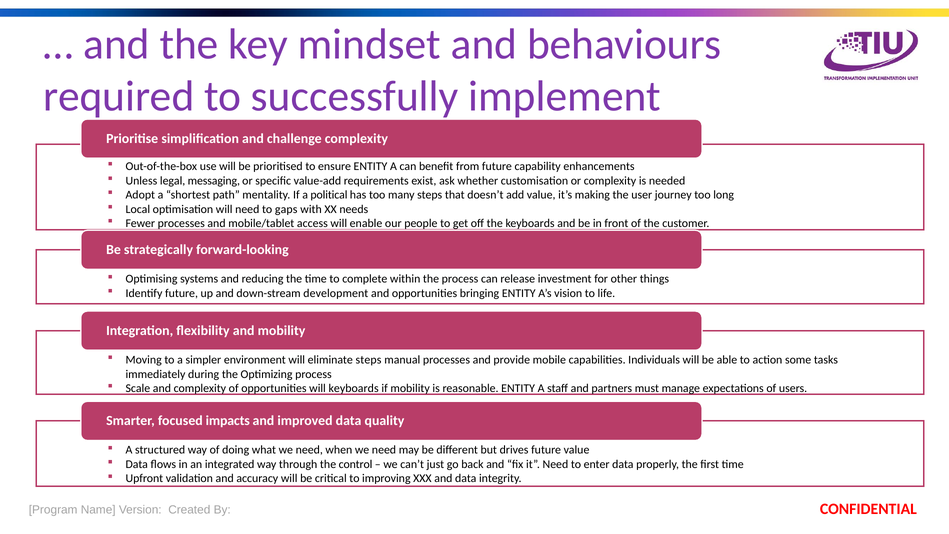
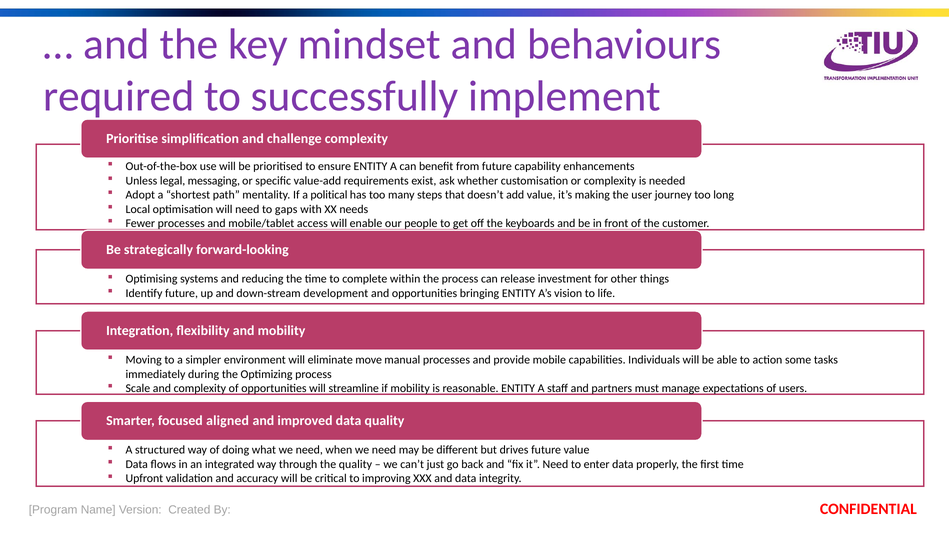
eliminate steps: steps -> move (369, 360)
will keyboards: keyboards -> streamline (354, 388)
impacts: impacts -> aligned (228, 421)
the control: control -> quality (355, 464)
